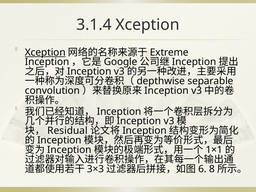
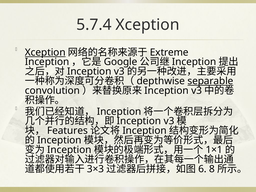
3.1.4: 3.1.4 -> 5.7.4 (94, 25)
separable underline: none -> present (210, 81)
Residual: Residual -> Features (68, 131)
